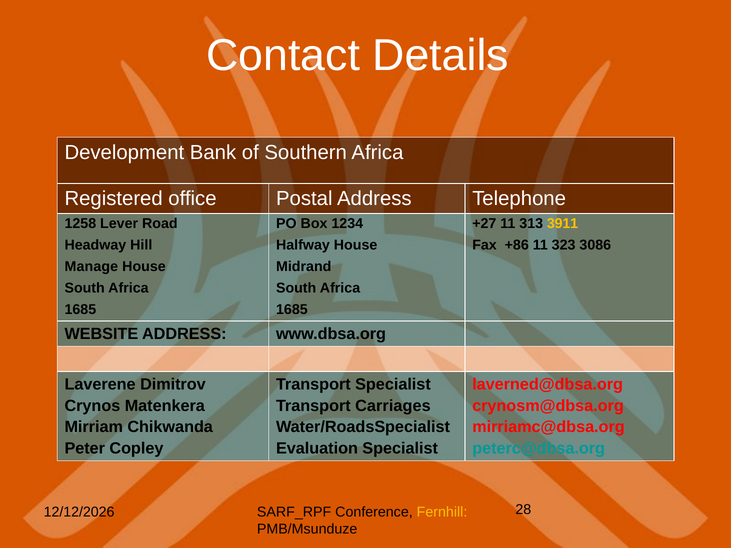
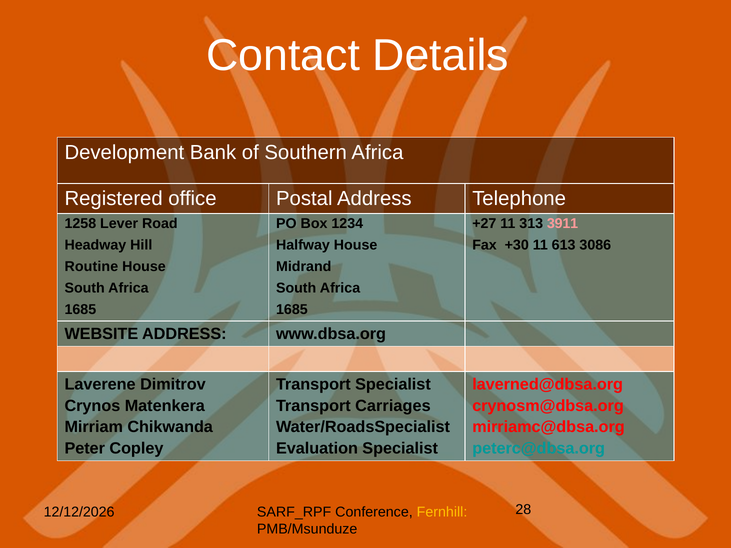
3911 colour: yellow -> pink (562, 224)
+86: +86 -> +30 (517, 245)
323: 323 -> 613 (564, 245)
Manage: Manage -> Routine (91, 267)
